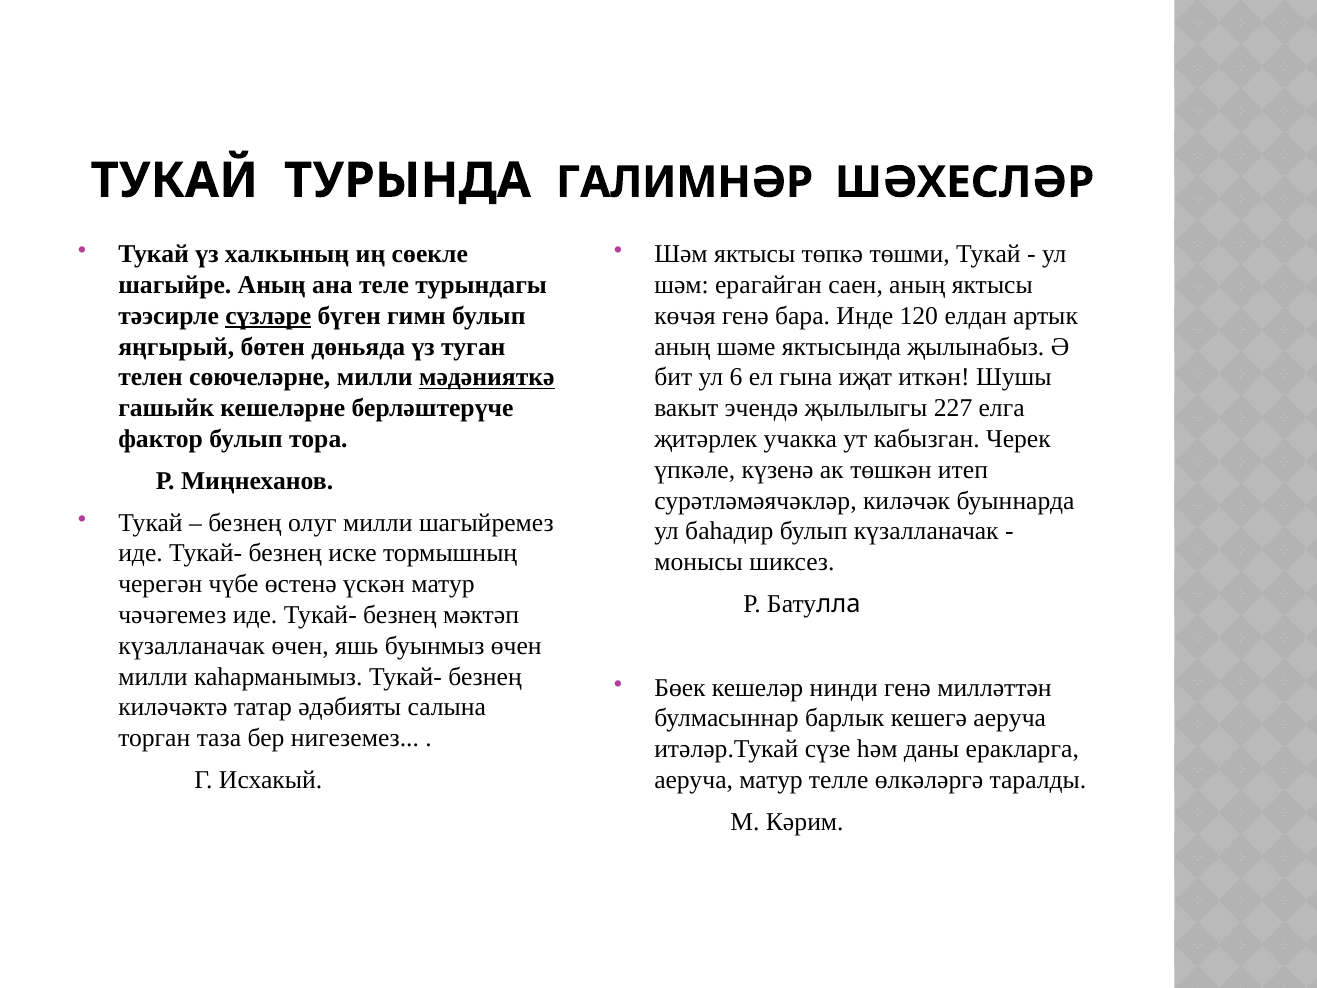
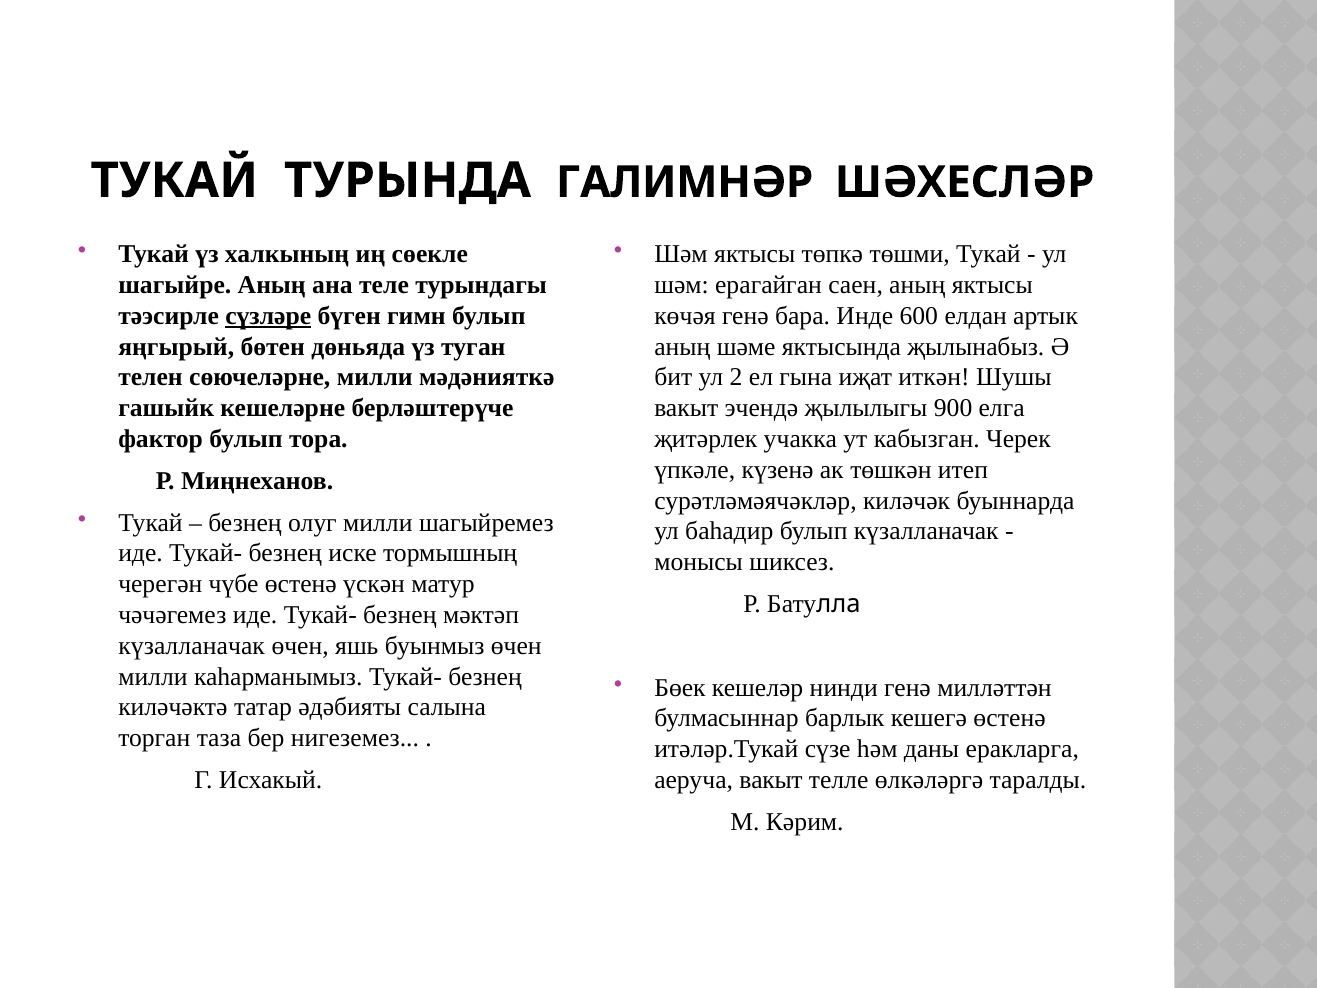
120: 120 -> 600 (919, 316)
мәдәнияткә underline: present -> none (487, 377)
6: 6 -> 2 (736, 377)
227: 227 -> 900 (953, 408)
кешегә аеруча: аеруча -> өстенә (1010, 718)
аеруча матур: матур -> вакыт (771, 780)
